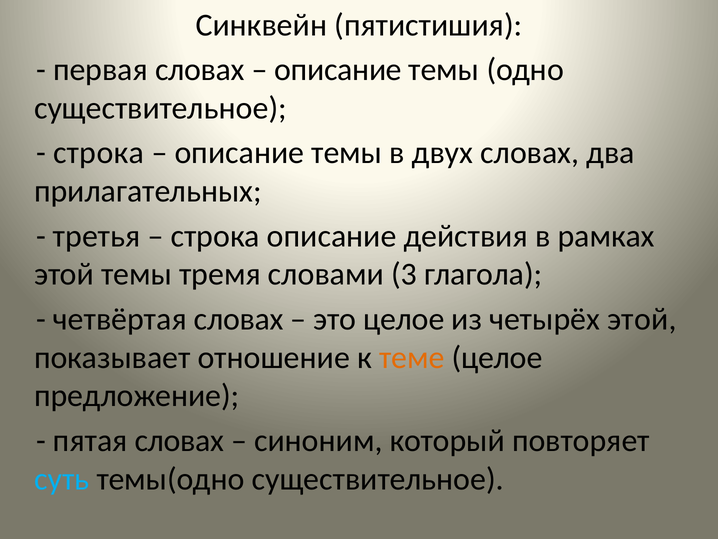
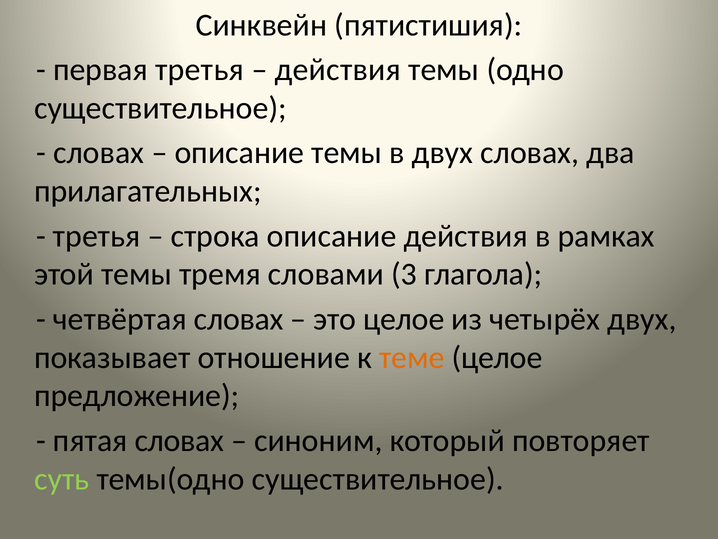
первая словах: словах -> третья (200, 70)
описание: описание -> действия (338, 70)
строка: строка -> словах (99, 153)
четырёх этой: этой -> двух (642, 319)
суть colour: light blue -> light green (62, 479)
